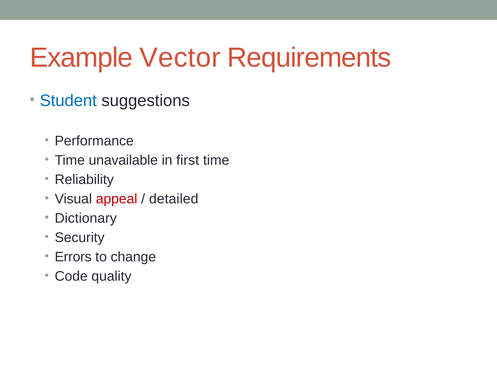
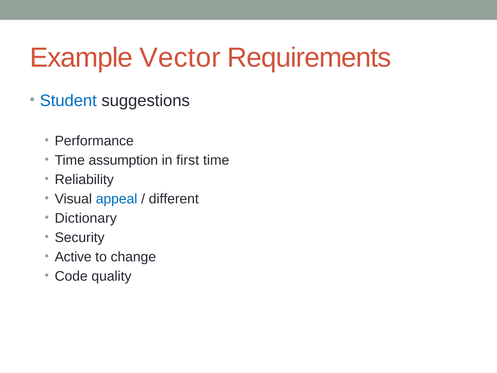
unavailable: unavailable -> assumption (123, 160)
appeal colour: red -> blue (117, 199)
detailed: detailed -> different (174, 199)
Errors: Errors -> Active (73, 257)
